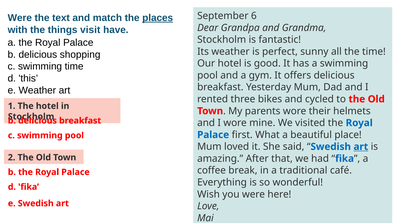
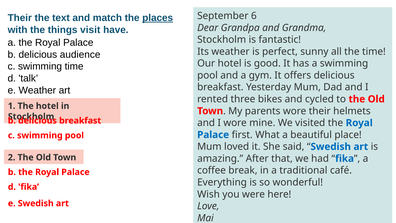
Were: Were -> Their (20, 18)
shopping: shopping -> audience (80, 54)
this: this -> talk (28, 78)
art underline: present -> none (361, 147)
